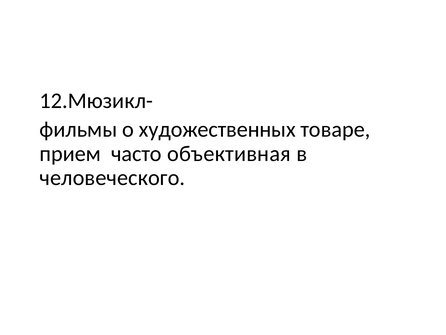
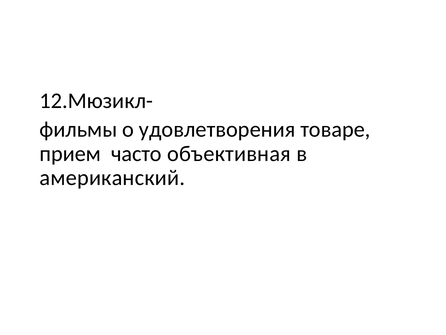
художественных: художественных -> удовлетворения (217, 129)
человеческого: человеческого -> американский (112, 178)
